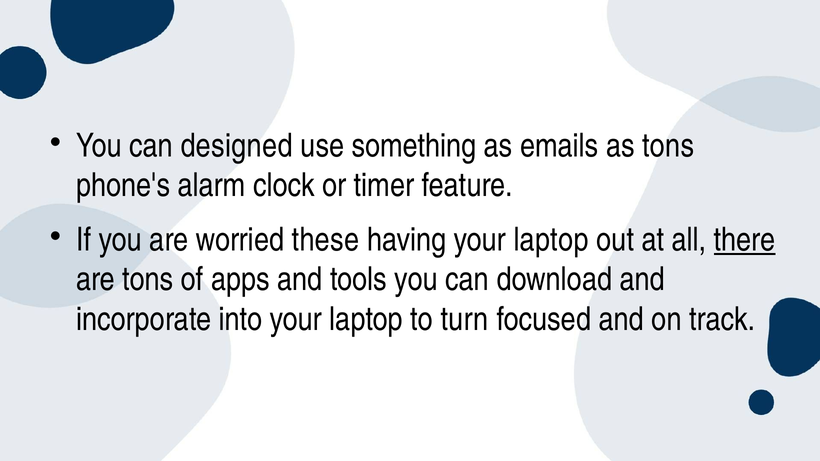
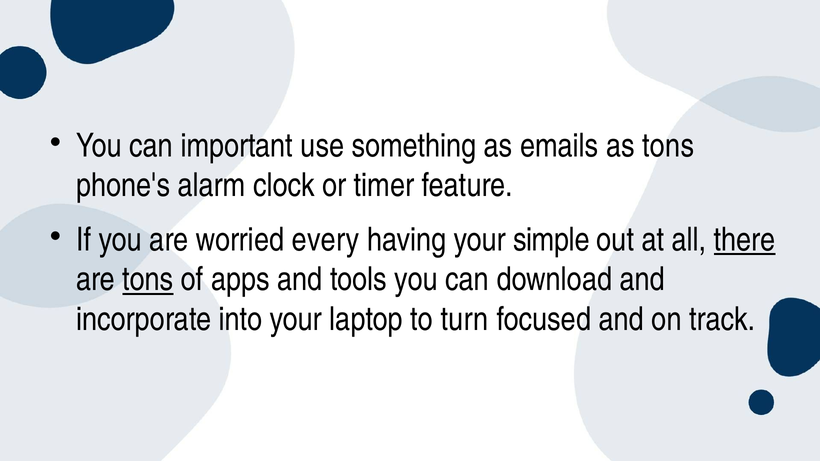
designed: designed -> important (237, 146)
these: these -> every (325, 240)
having your laptop: laptop -> simple (551, 240)
tons underline: none -> present (148, 280)
